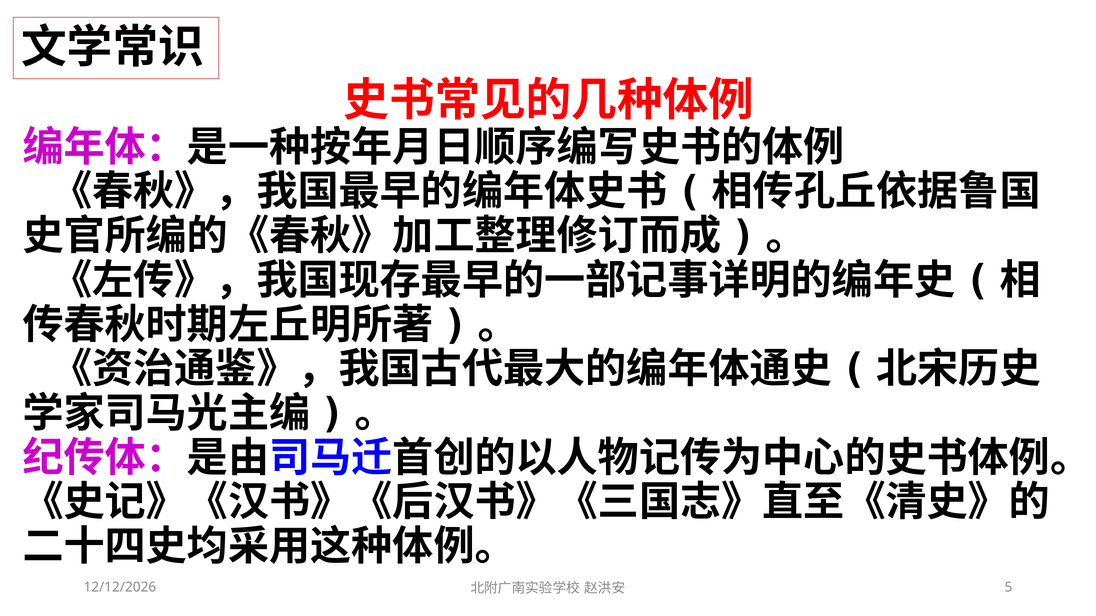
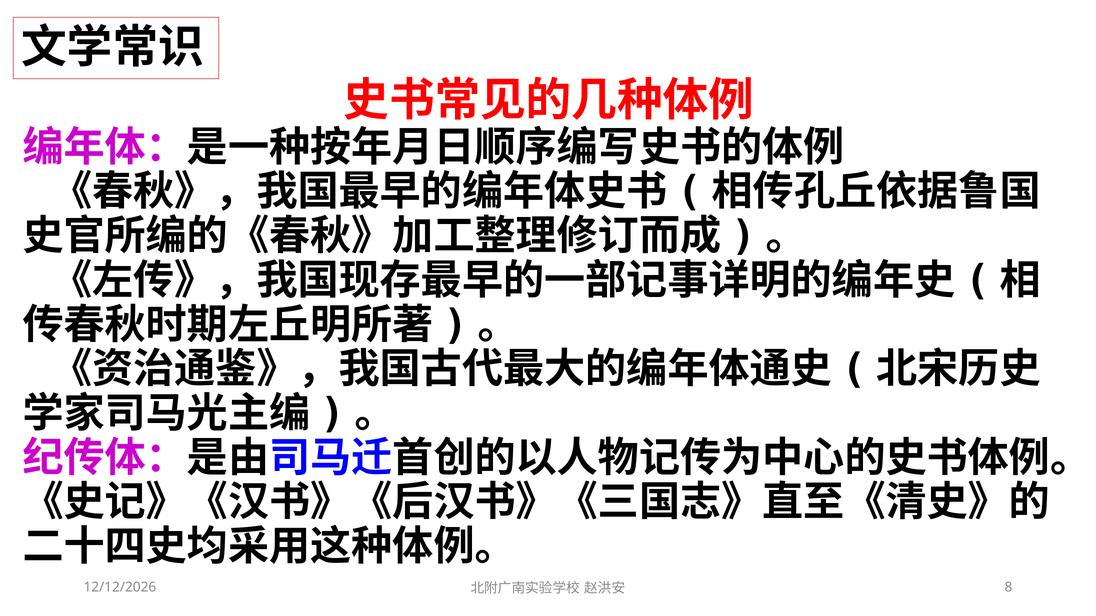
5: 5 -> 8 (1009, 588)
